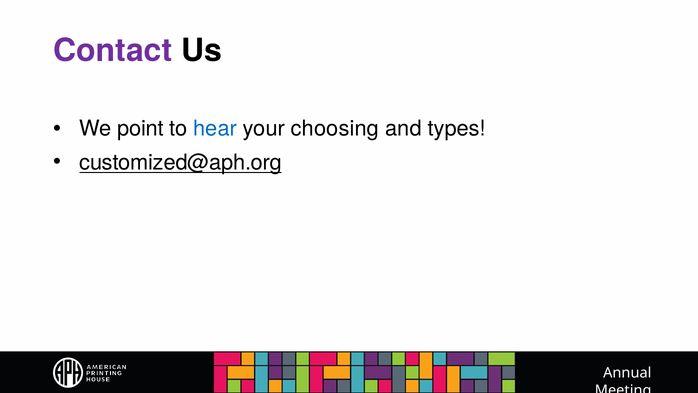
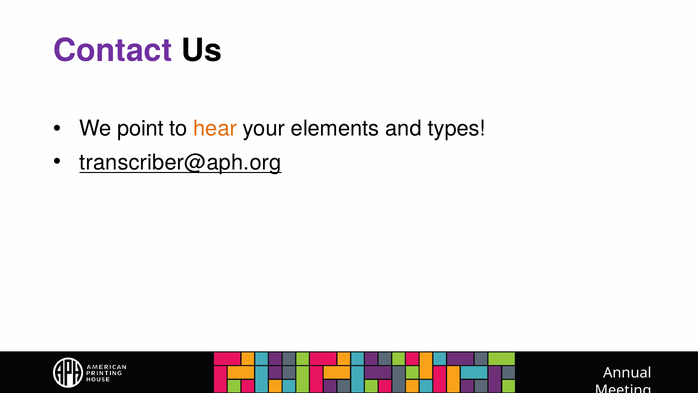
hear colour: blue -> orange (215, 129)
choosing: choosing -> elements (335, 129)
customized@aph.org: customized@aph.org -> transcriber@aph.org (180, 162)
